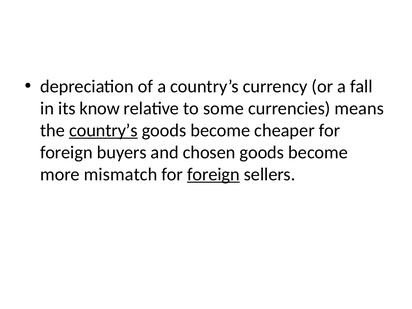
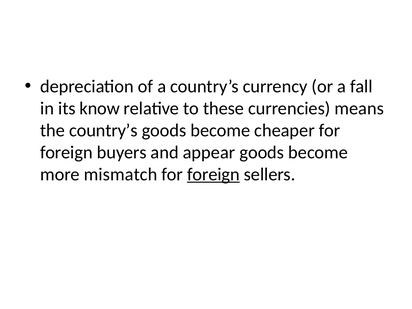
some: some -> these (223, 108)
country’s underline: present -> none (103, 130)
chosen: chosen -> appear (209, 152)
